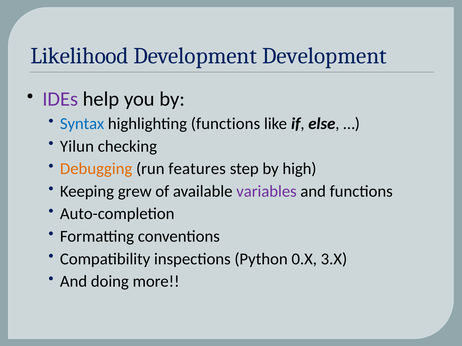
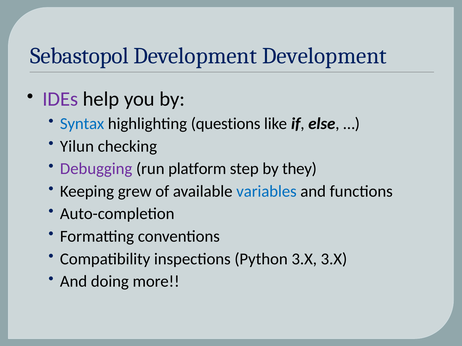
Likelihood: Likelihood -> Sebastopol (79, 56)
highlighting functions: functions -> questions (226, 124)
Debugging colour: orange -> purple (96, 169)
features: features -> platform (197, 169)
high: high -> they (300, 169)
variables colour: purple -> blue (266, 192)
Python 0.X: 0.X -> 3.X (304, 259)
